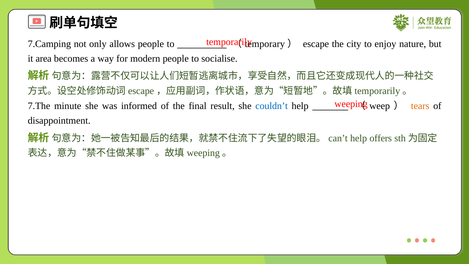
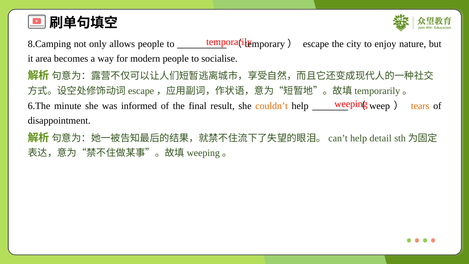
7.Camping: 7.Camping -> 8.Camping (49, 44)
7.The: 7.The -> 6.The (39, 106)
couldn’t colour: blue -> orange (272, 106)
offers: offers -> detail (381, 138)
